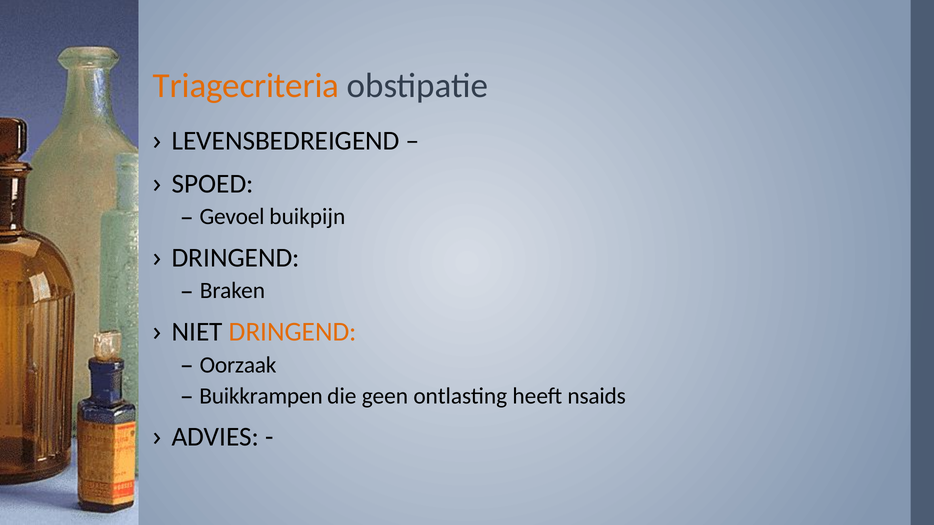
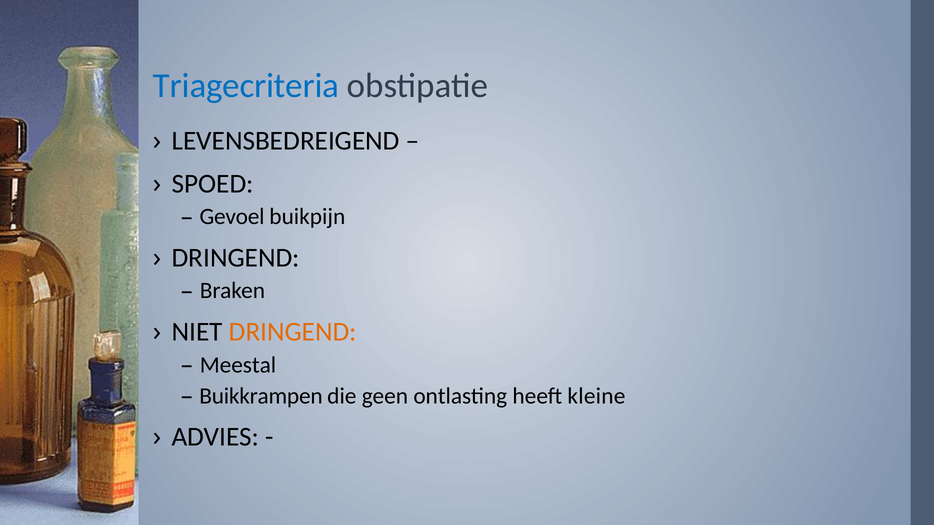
Triagecriteria colour: orange -> blue (246, 86)
Oorzaak: Oorzaak -> Meestal (238, 365)
nsaids: nsaids -> kleine (596, 396)
